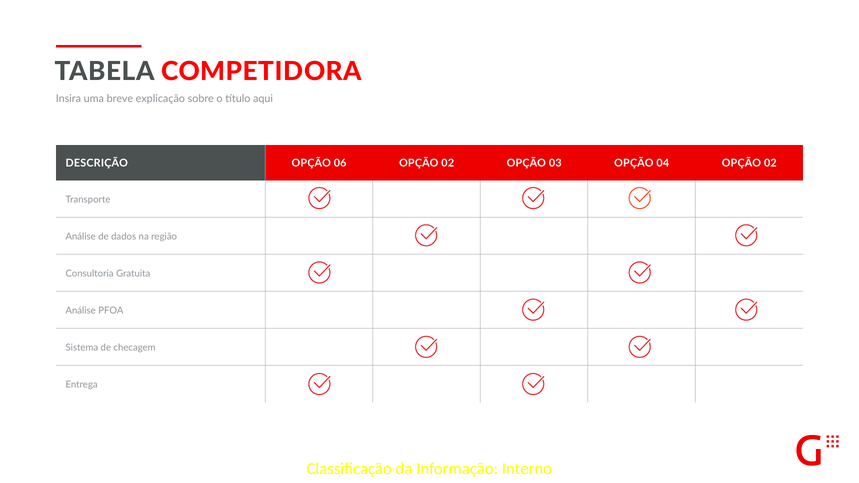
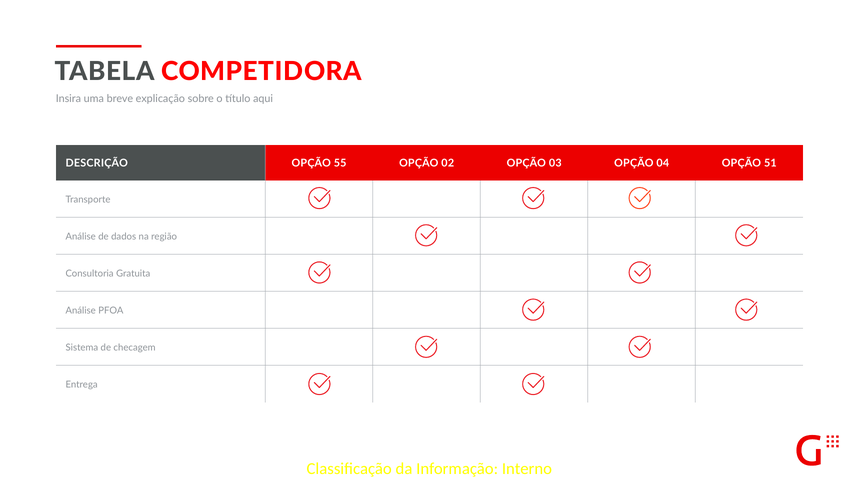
06: 06 -> 55 (340, 163)
04 OPÇÃO 02: 02 -> 51 (770, 163)
